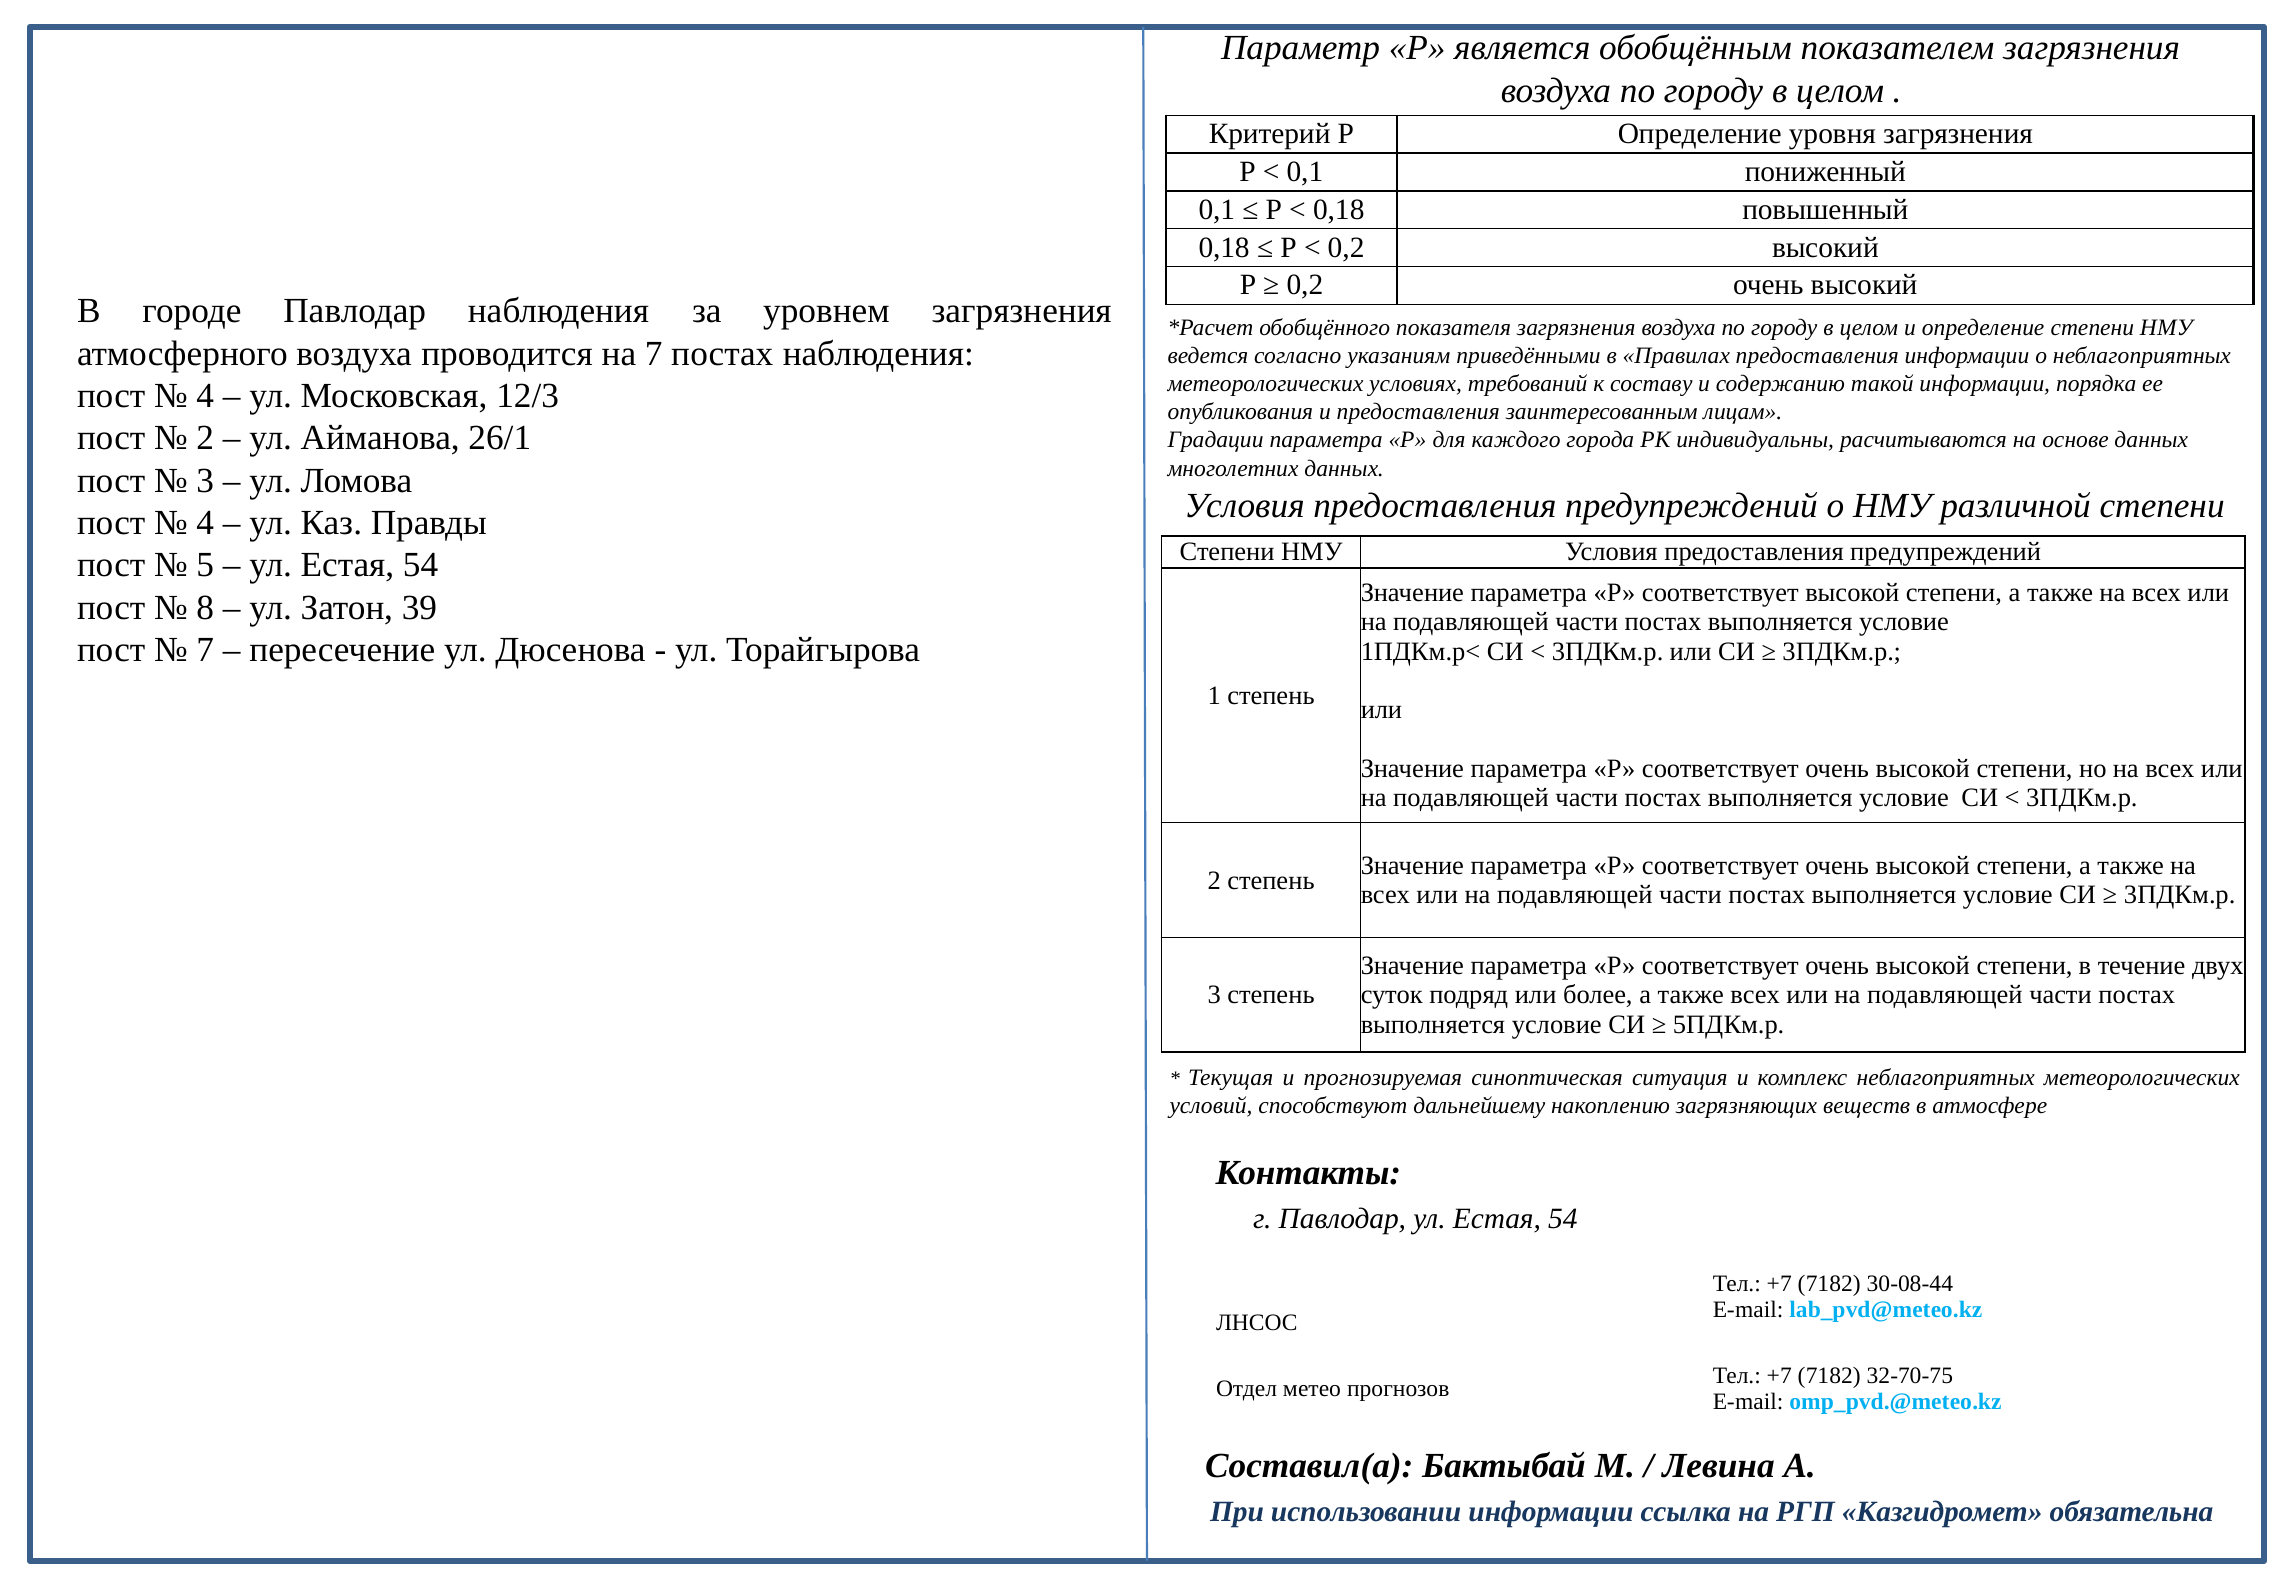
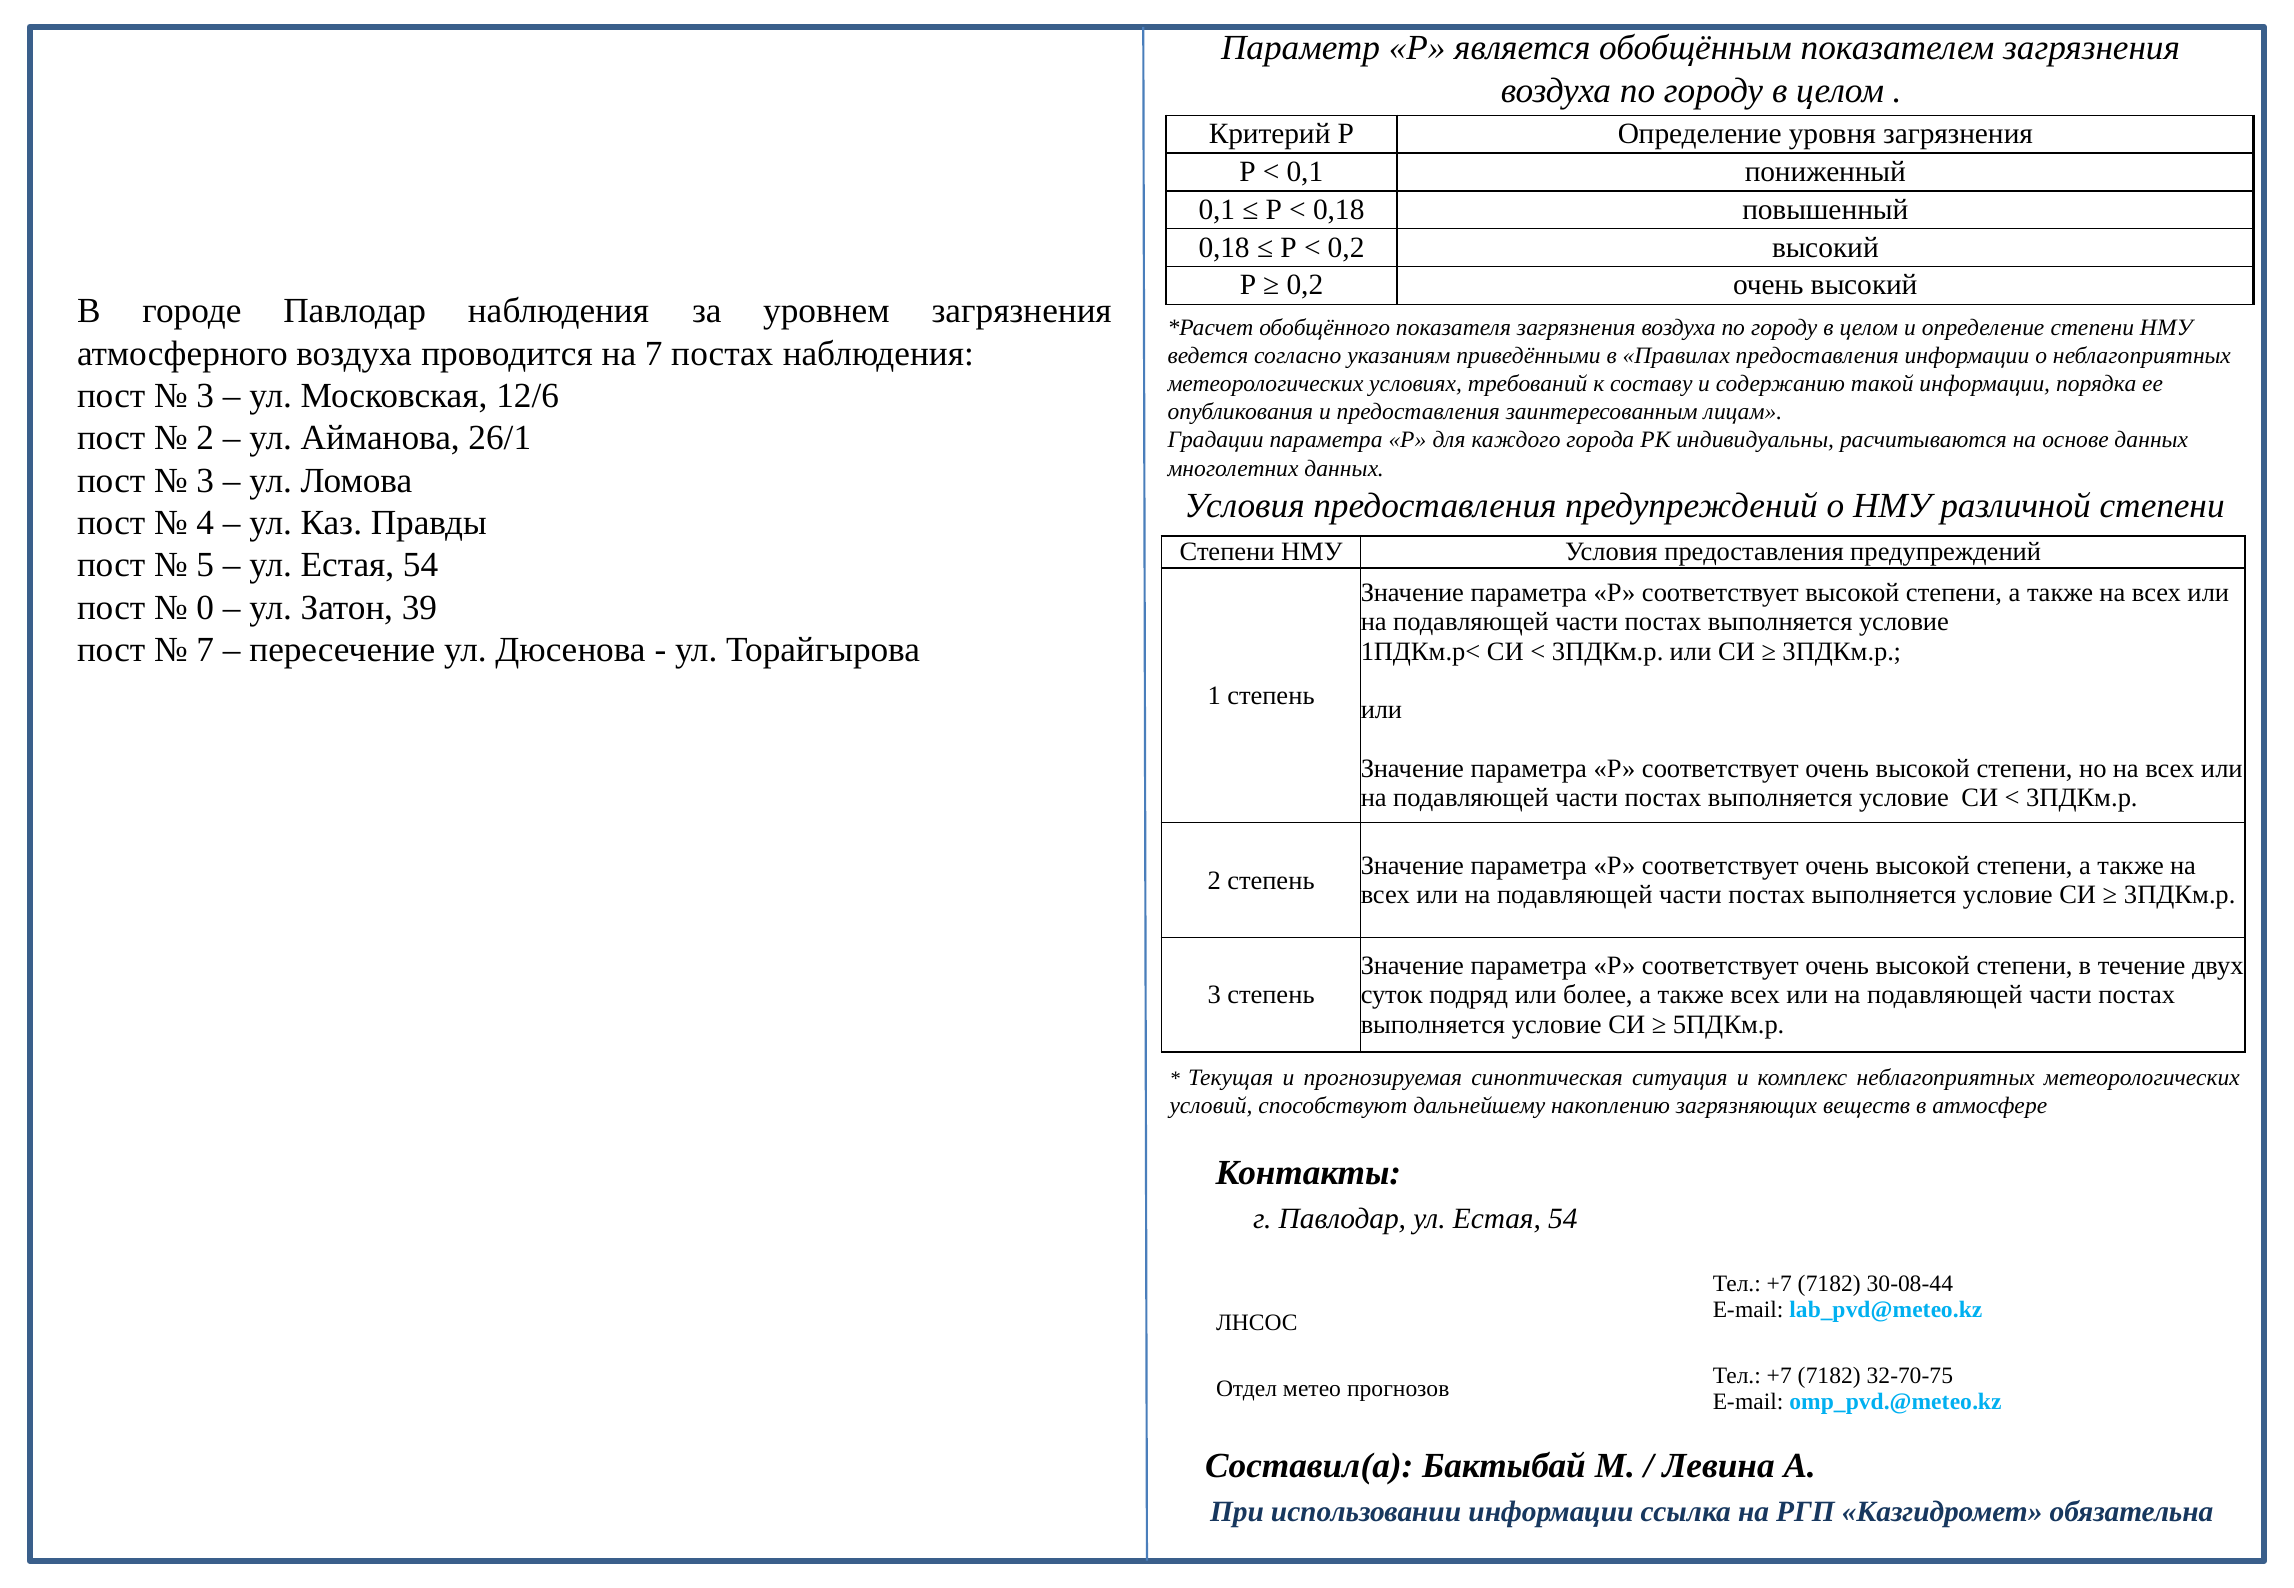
4: 4 -> 3 (205, 396)
12/3: 12/3 -> 12/6 (528, 396)
8: 8 -> 0 (205, 608)
